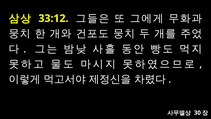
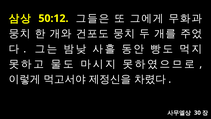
33:12: 33:12 -> 50:12 (53, 18)
